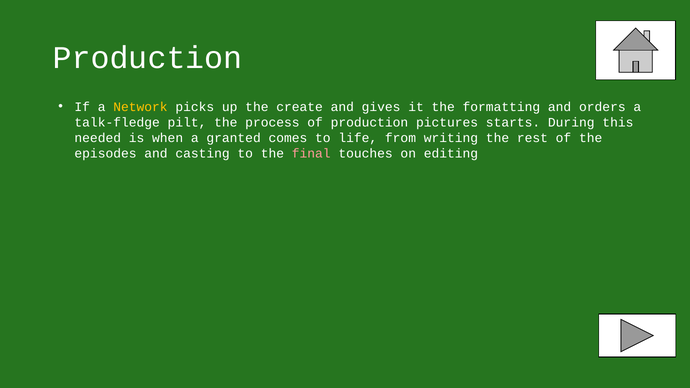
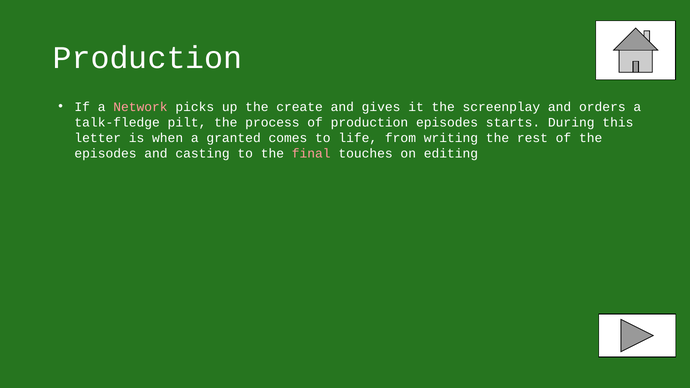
Network colour: yellow -> pink (140, 107)
formatting: formatting -> screenplay (501, 107)
production pictures: pictures -> episodes (447, 122)
needed: needed -> letter (98, 138)
